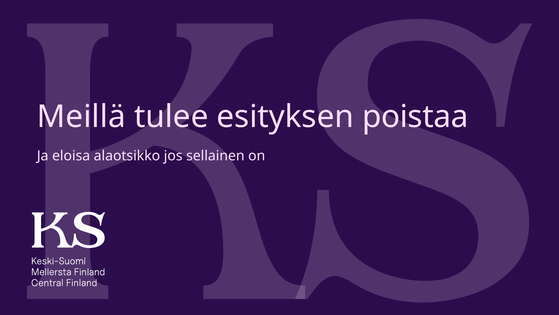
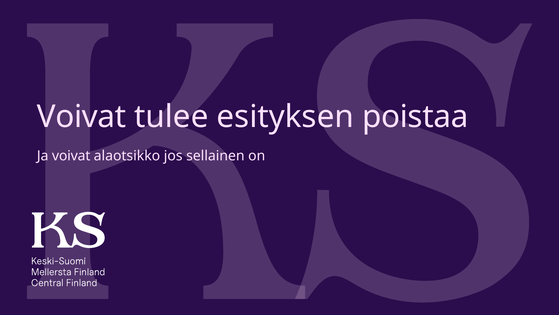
Meillä: Meillä -> Voivat (82, 117)
Ja eloisa: eloisa -> voivat (71, 156)
